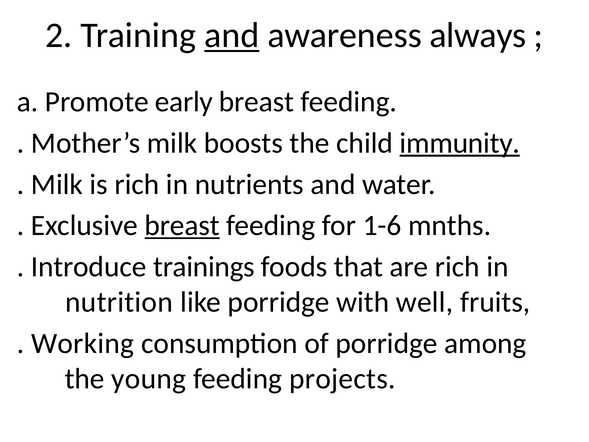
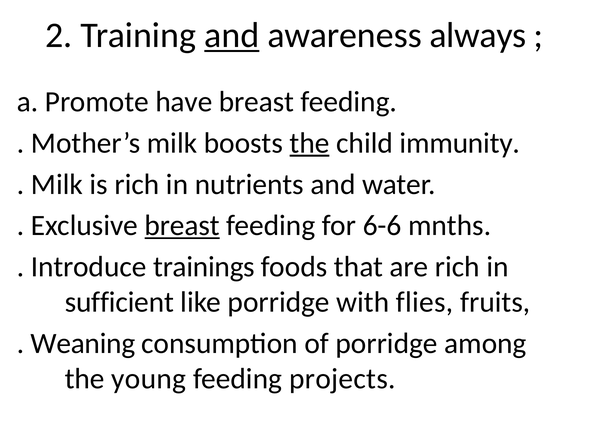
early: early -> have (184, 102)
the underline: none -> present (310, 143)
immunity underline: present -> none (460, 143)
1-6: 1-6 -> 6-6 (382, 225)
nutrition: nutrition -> sufficient (119, 302)
well: well -> flies (425, 302)
Working: Working -> Weaning (83, 343)
